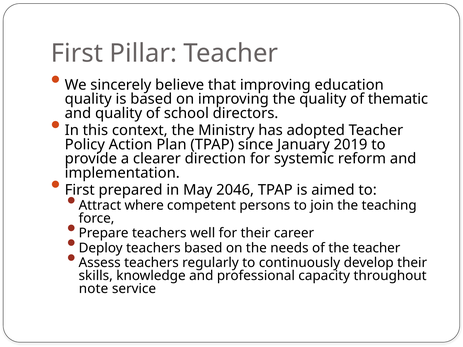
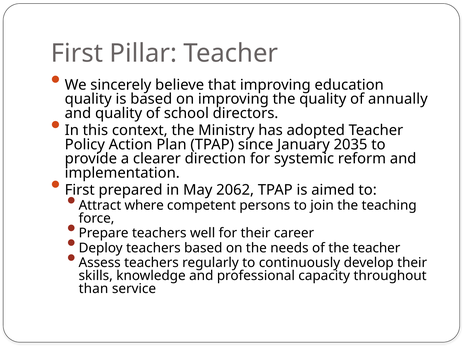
thematic: thematic -> annually (398, 99)
2019: 2019 -> 2035 (351, 145)
2046: 2046 -> 2062 (235, 190)
note: note -> than (94, 289)
